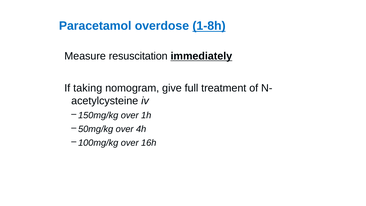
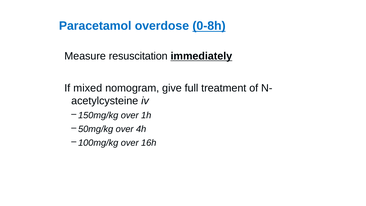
1-8h: 1-8h -> 0-8h (209, 26)
taking: taking -> mixed (88, 88)
